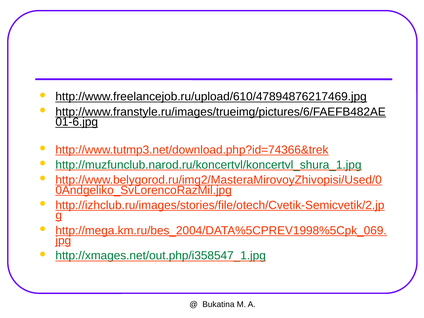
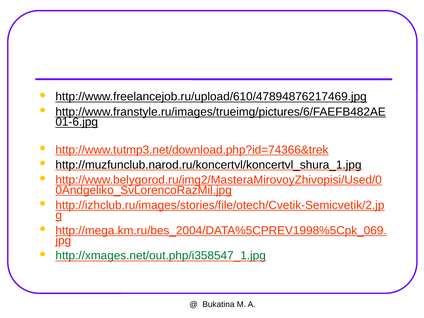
http://muzfunclub.narod.ru/koncertvl/koncertvl_shura_1.jpg colour: green -> black (208, 165)
